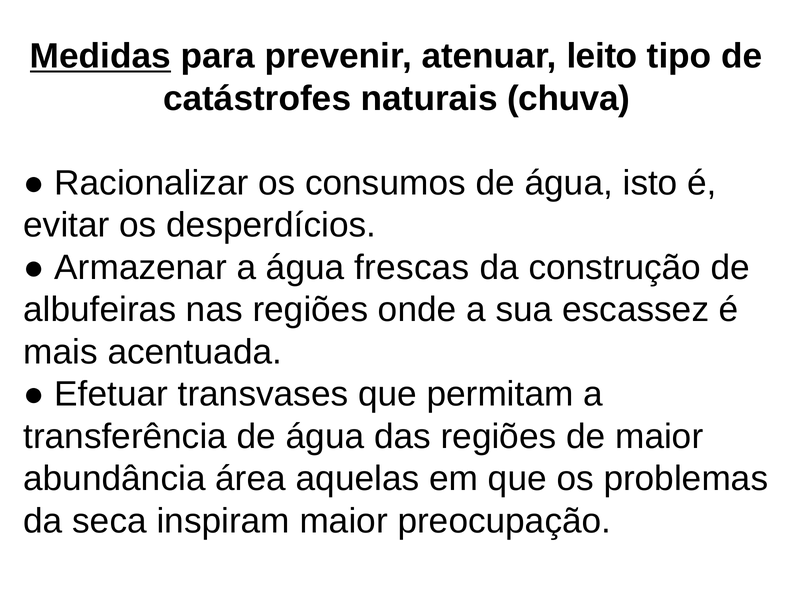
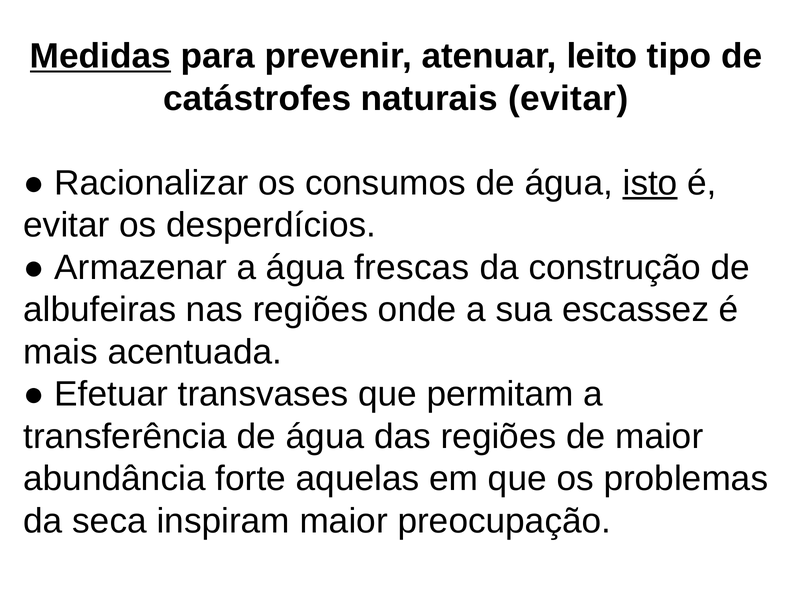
naturais chuva: chuva -> evitar (568, 99)
isto underline: none -> present (650, 183)
área: área -> forte (251, 479)
